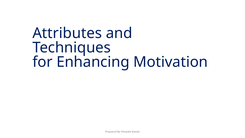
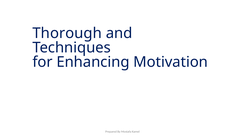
Attributes: Attributes -> Thorough (67, 33)
